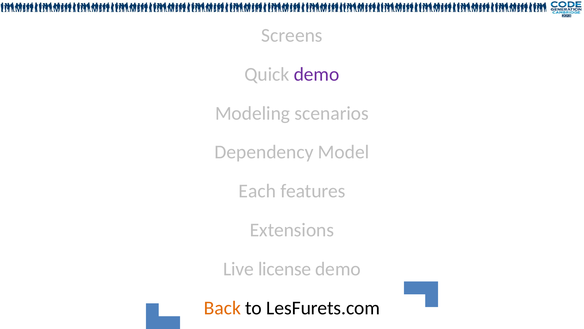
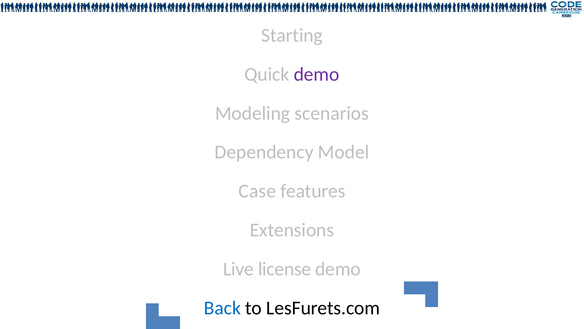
Screens: Screens -> Starting (292, 35)
Each: Each -> Case (257, 191)
Back colour: orange -> blue (222, 308)
